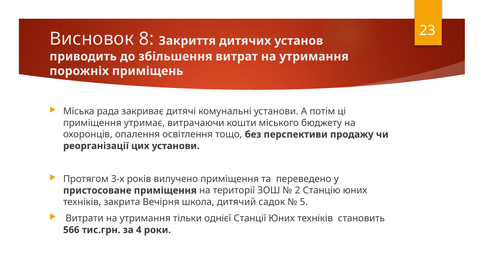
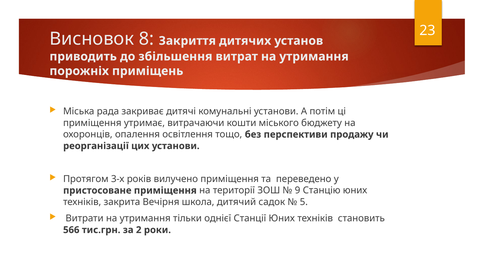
2: 2 -> 9 (298, 191)
4: 4 -> 2 (139, 230)
